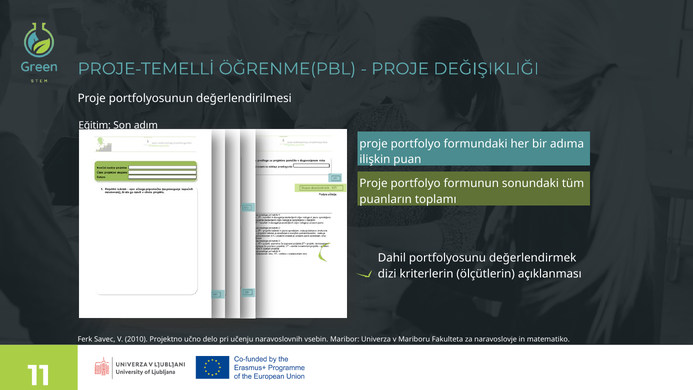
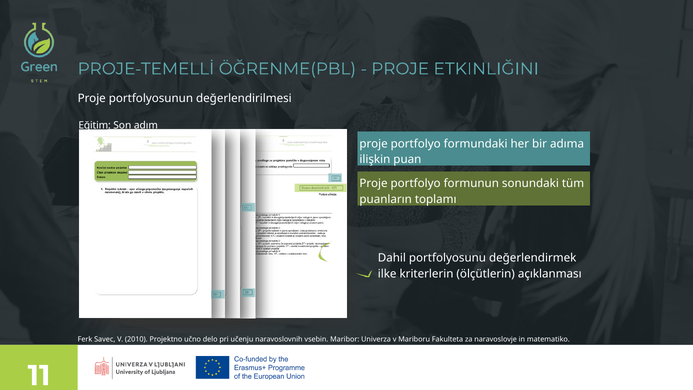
DEĞIŞIKLIĞI: DEĞIŞIKLIĞI -> ETKINLIĞINI (486, 69)
dizi: dizi -> ilke (387, 274)
